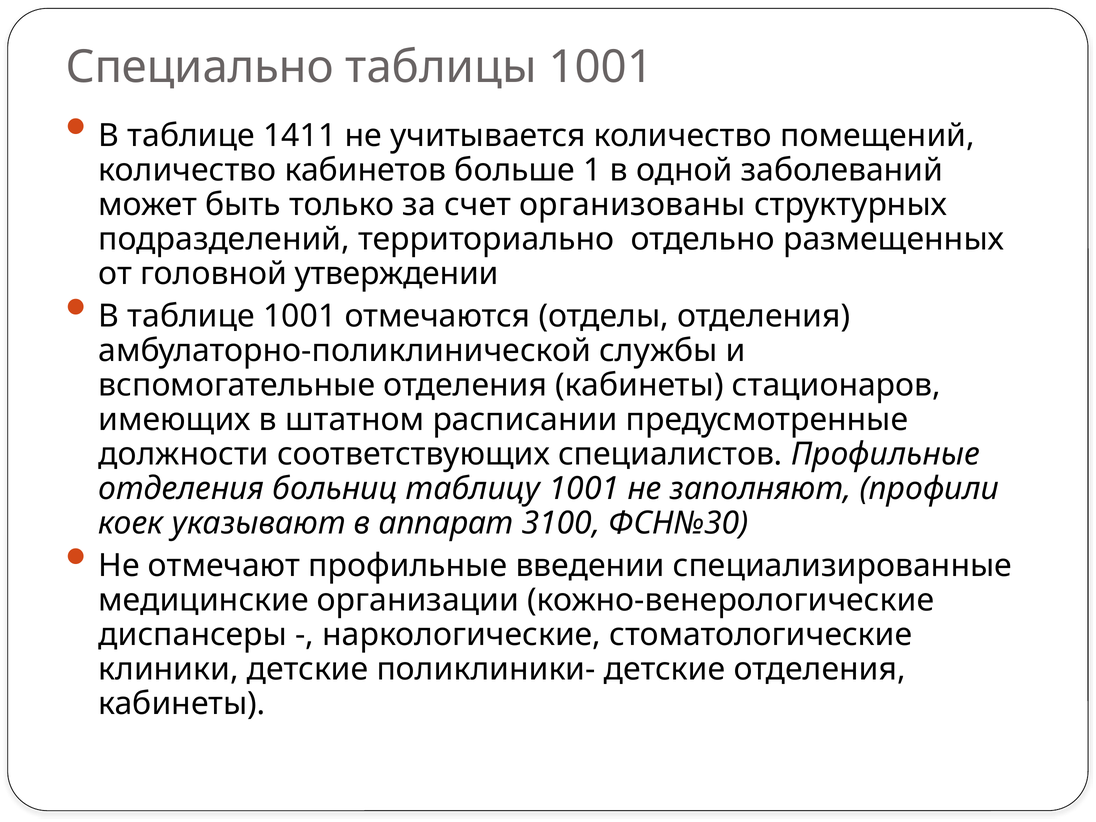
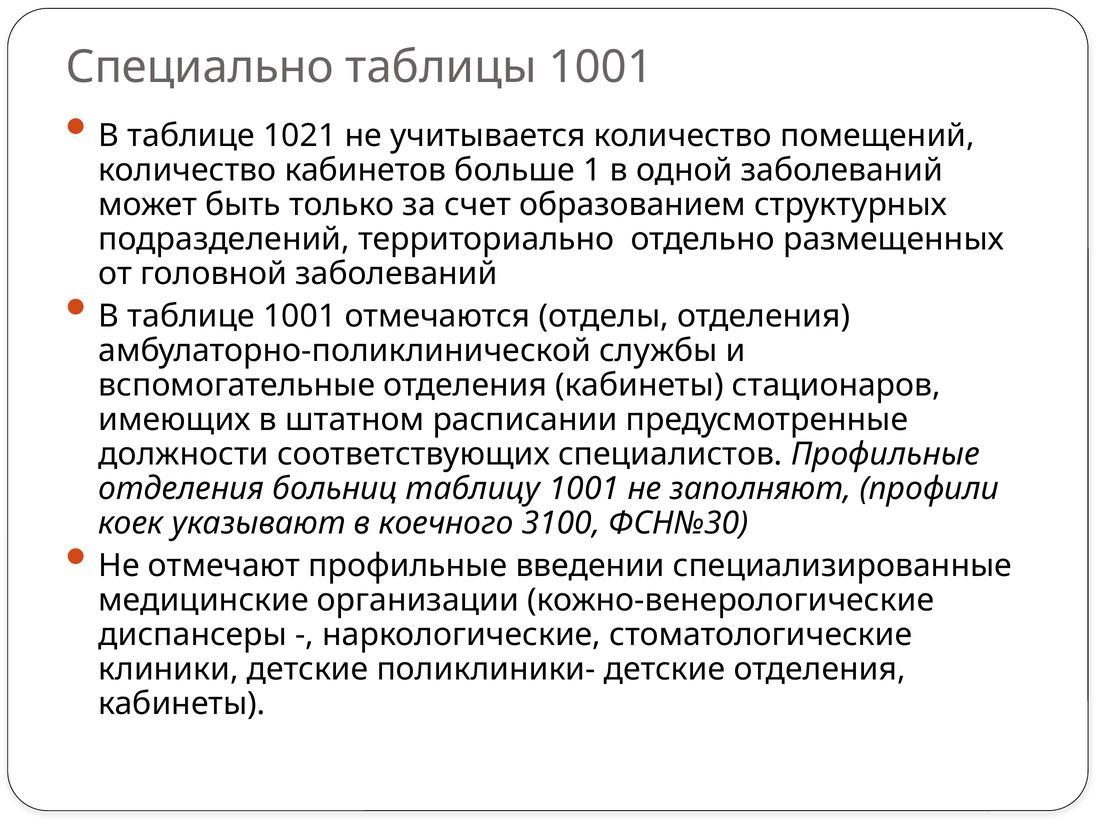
1411: 1411 -> 1021 (300, 136)
организованы: организованы -> образованием (633, 205)
головной утверждении: утверждении -> заболеваний (396, 274)
аппарат: аппарат -> коечного (446, 523)
